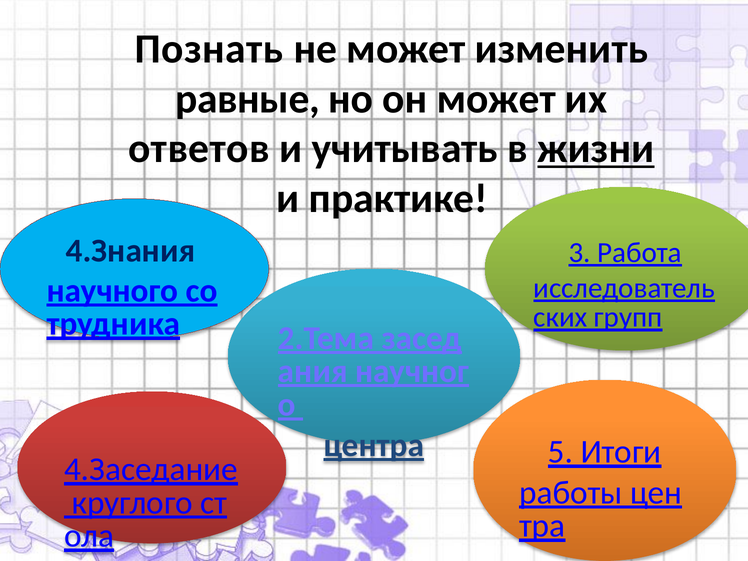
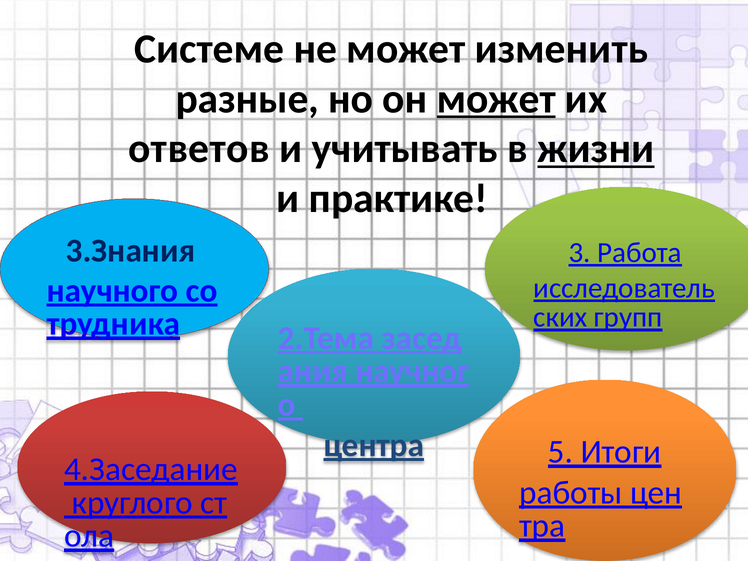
Познать: Познать -> Системе (209, 49)
равные: равные -> разные (247, 99)
может underline: none -> present (496, 99)
4.Знания: 4.Знания -> 3.Знания (130, 251)
